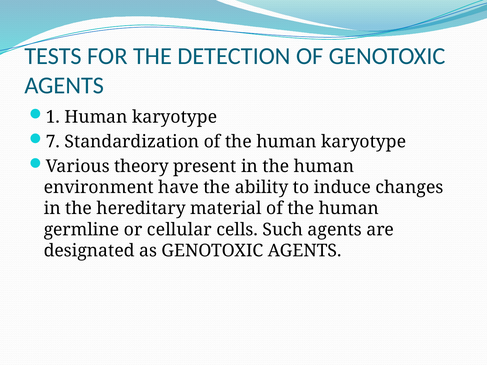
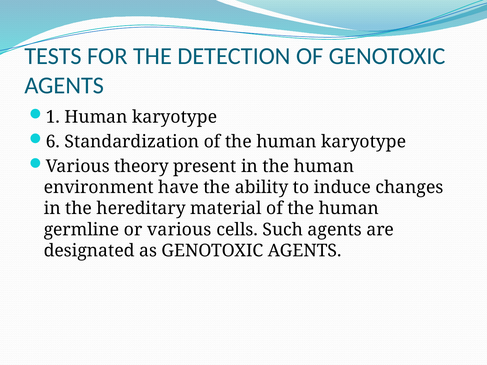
7: 7 -> 6 (53, 142)
or cellular: cellular -> various (179, 230)
